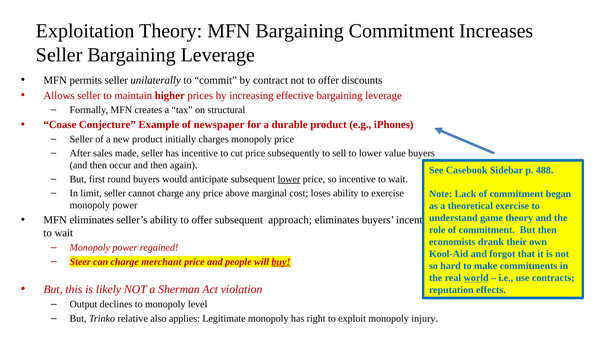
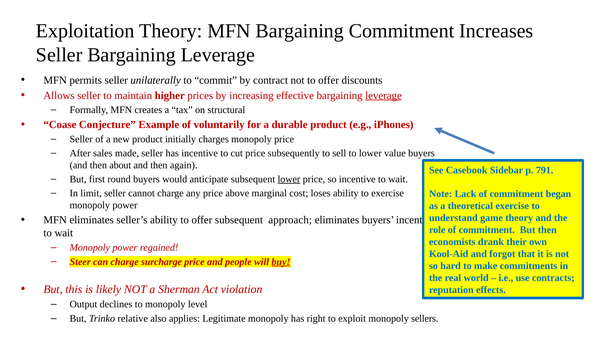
leverage underline: none -> present (384, 95)
newspaper: newspaper -> voluntarily (219, 125)
occur: occur -> about (120, 165)
488: 488 -> 791 (545, 170)
merchant: merchant -> surcharge (162, 262)
world underline: present -> none (476, 278)
injury: injury -> sellers (425, 318)
